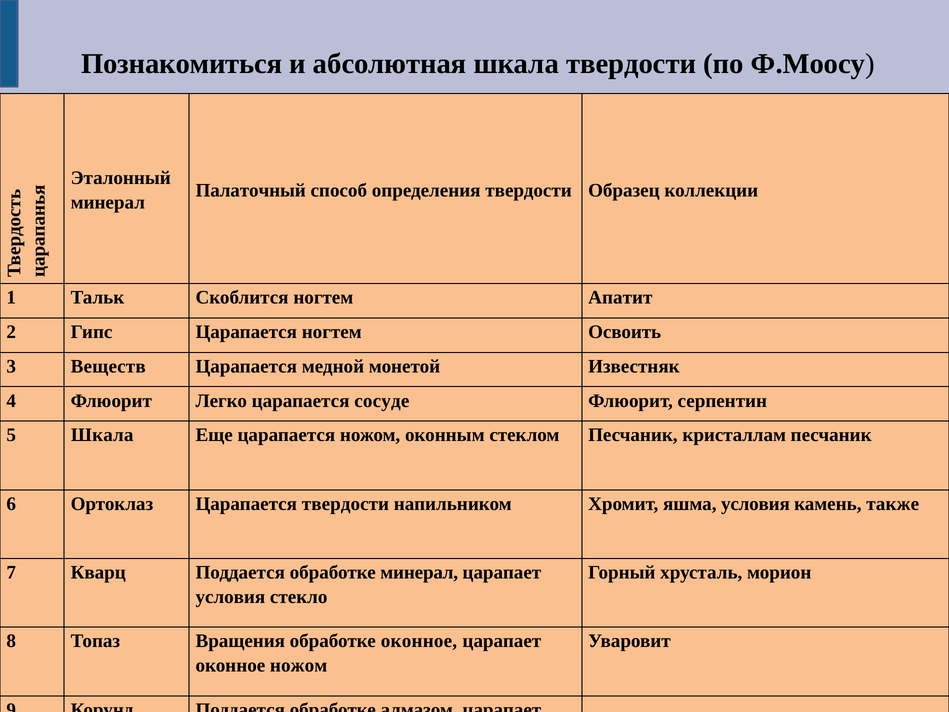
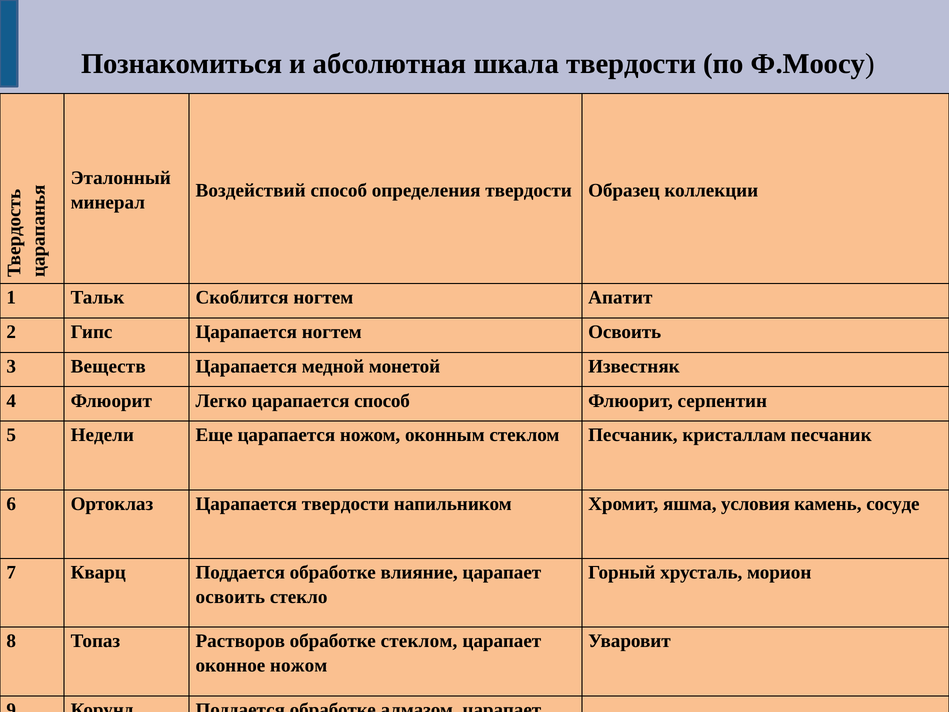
Палаточный: Палаточный -> Воздействий (251, 190)
царапается сосуде: сосуде -> способ (382, 401)
5 Шкала: Шкала -> Недели (102, 435)
также: также -> сосуде (893, 504)
обработке минерал: минерал -> влияние (419, 572)
условия: условия -> освоить (230, 597)
Вращения: Вращения -> Растворов (240, 641)
обработке оконное: оконное -> стеклом (419, 641)
